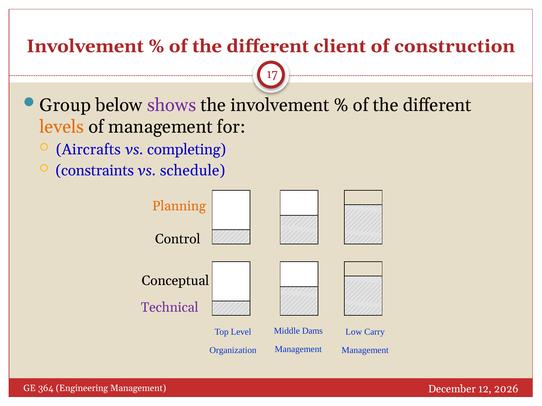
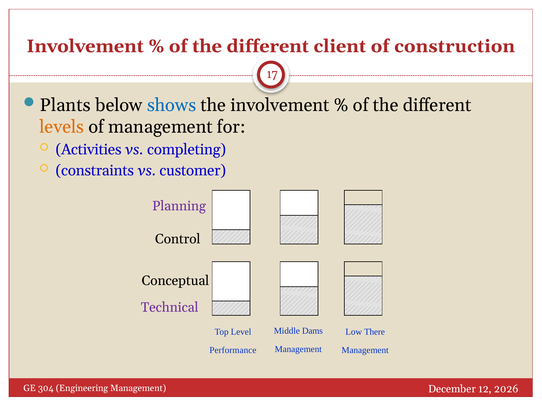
Group: Group -> Plants (65, 105)
shows colour: purple -> blue (172, 105)
Aircrafts: Aircrafts -> Activities (89, 150)
schedule: schedule -> customer (193, 171)
Planning colour: orange -> purple (179, 206)
Carry: Carry -> There (375, 332)
Organization: Organization -> Performance (233, 351)
364: 364 -> 304 (46, 389)
